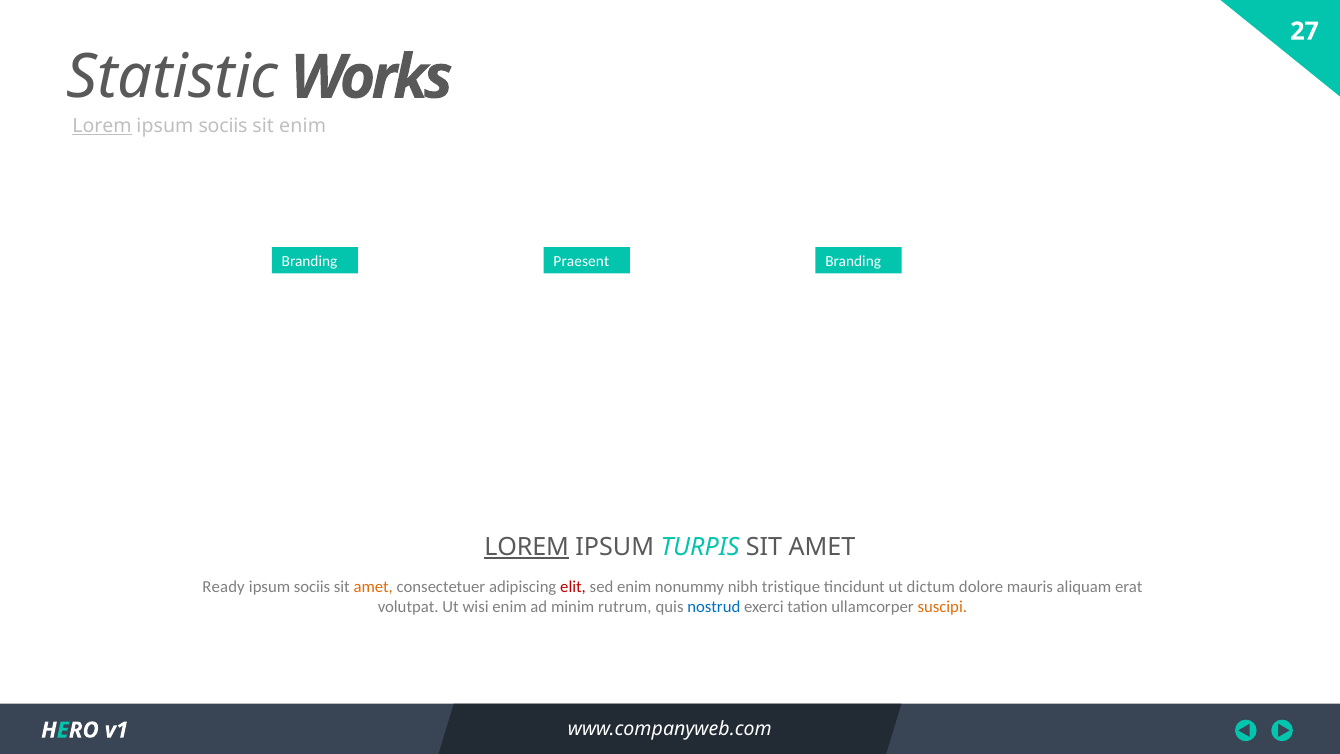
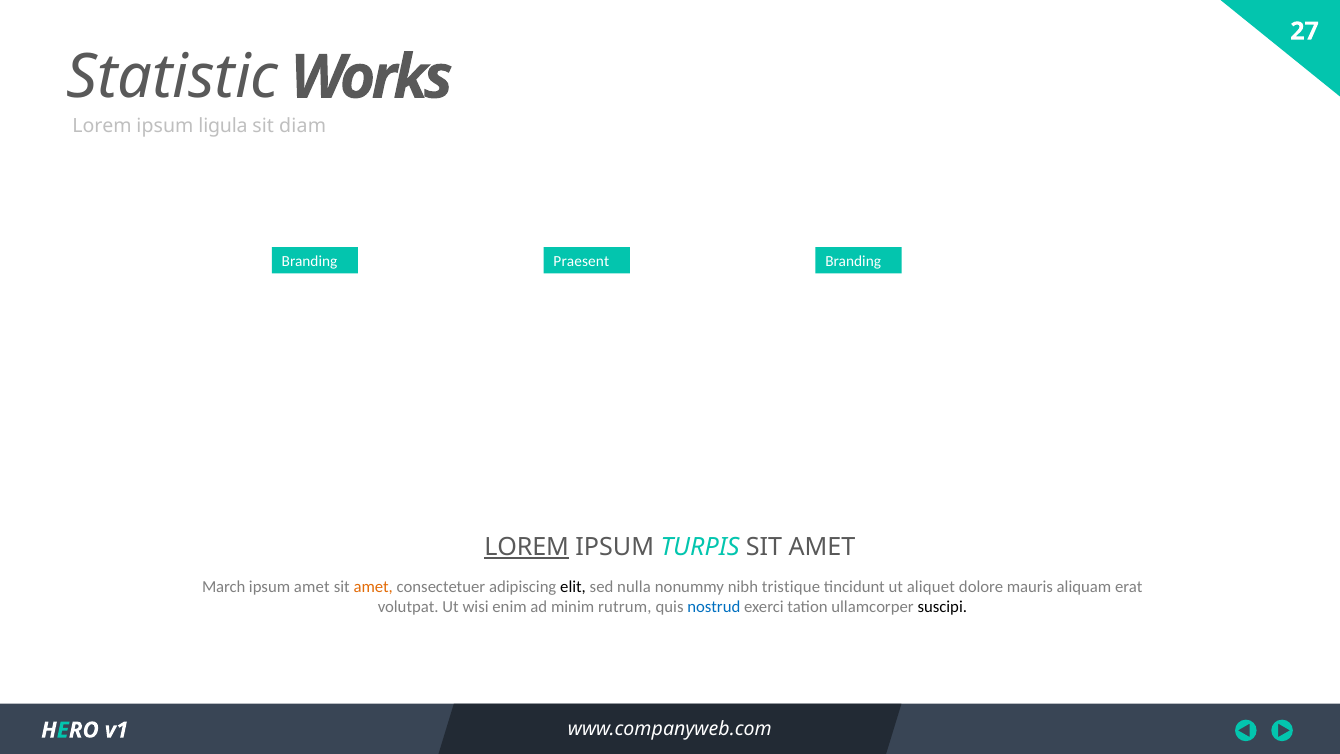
Lorem underline: present -> none (102, 126)
sociis: sociis -> ligula (223, 126)
sit enim: enim -> diam (303, 126)
Ready: Ready -> March (224, 587)
sociis: sociis -> amet (312, 587)
elit colour: red -> black (573, 587)
sed enim: enim -> nulla (634, 587)
dictum: dictum -> aliquet (931, 587)
suscipi colour: orange -> black (942, 607)
